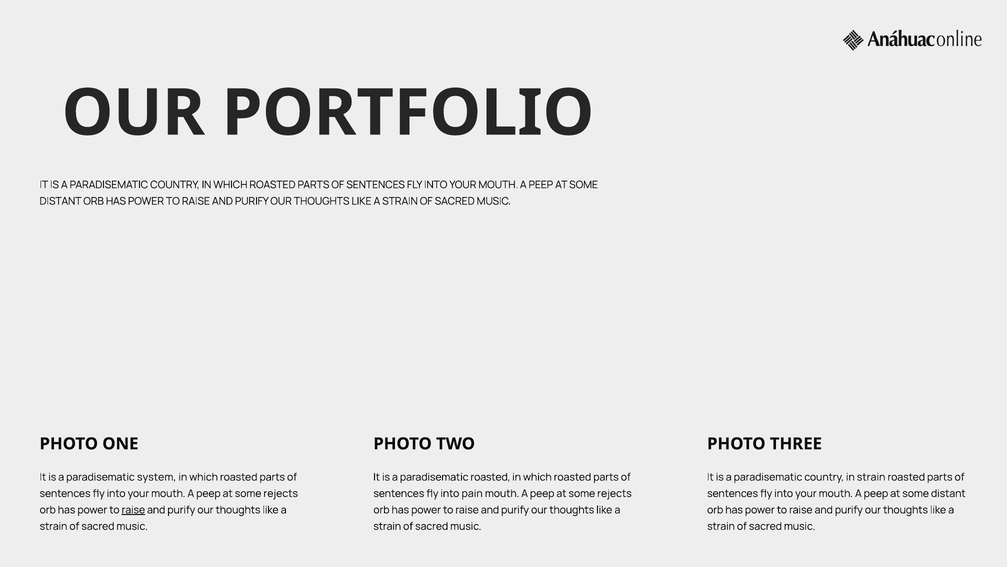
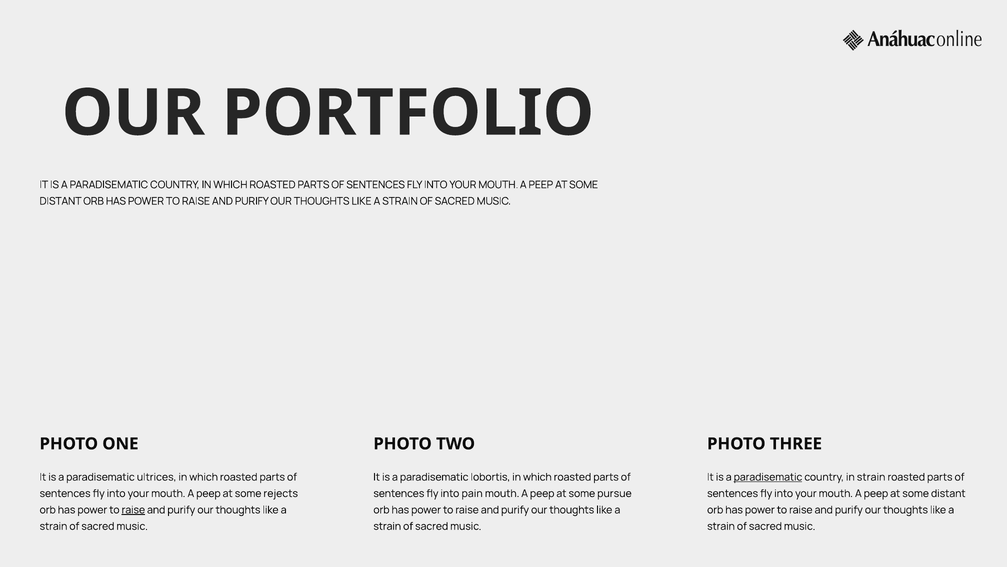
system: system -> ultrices (157, 477)
paradisematic roasted: roasted -> lobortis (490, 477)
paradisematic underline: none -> present (768, 477)
rejects: rejects -> pursue (614, 493)
